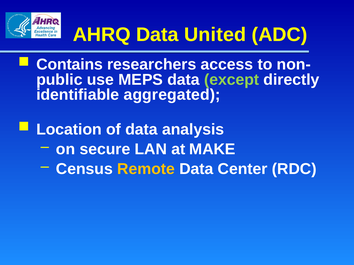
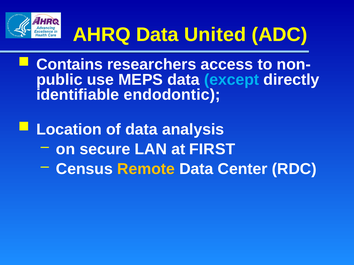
except colour: light green -> light blue (232, 80)
aggregated: aggregated -> endodontic (172, 95)
MAKE: MAKE -> FIRST (212, 149)
